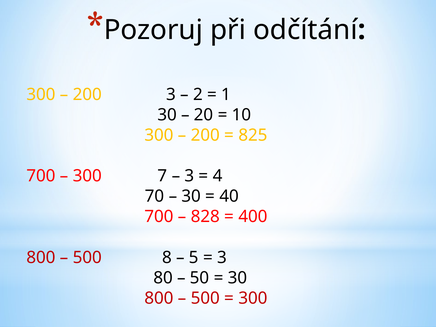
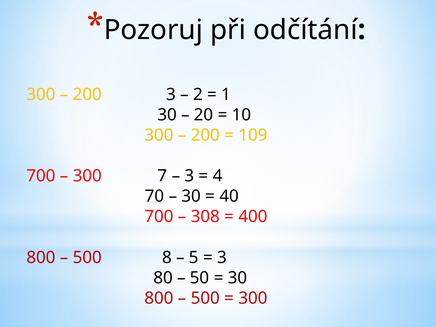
825: 825 -> 109 (253, 135)
828: 828 -> 308 (205, 217)
